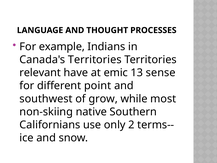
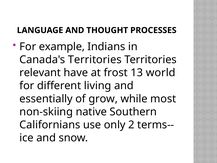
emic: emic -> frost (116, 73)
sense: sense -> world (161, 73)
point: point -> living (98, 86)
southwest: southwest -> essentially (46, 99)
